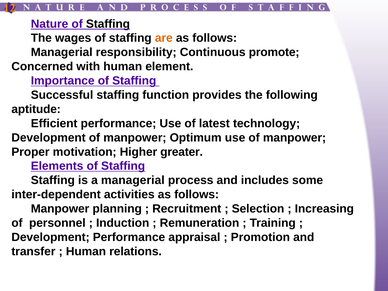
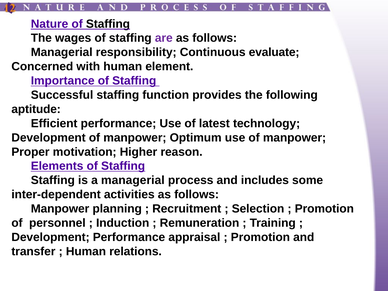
are colour: orange -> purple (164, 38)
promote: promote -> evaluate (274, 52)
greater: greater -> reason (182, 152)
Increasing: Increasing -> Promotion (324, 209)
